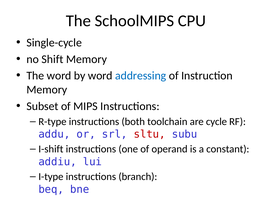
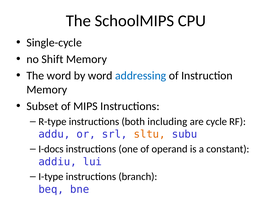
toolchain: toolchain -> including (167, 122)
sltu colour: red -> orange (150, 134)
I-shift: I-shift -> I-docs (51, 149)
